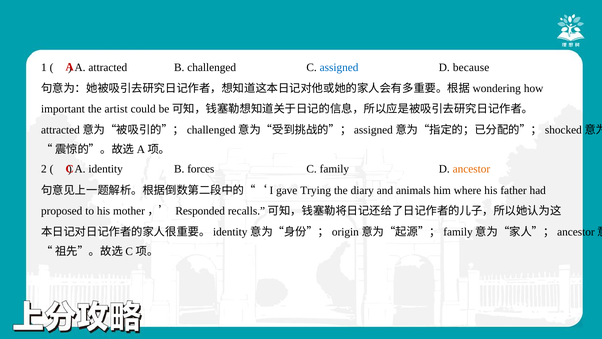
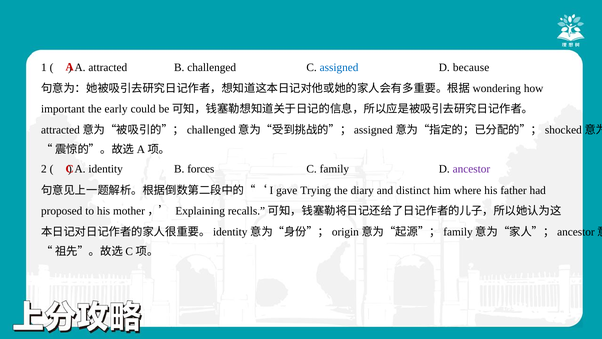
artist: artist -> early (116, 109)
ancestor colour: orange -> purple (471, 169)
animals: animals -> distinct (413, 190)
Responded: Responded -> Explaining (200, 211)
